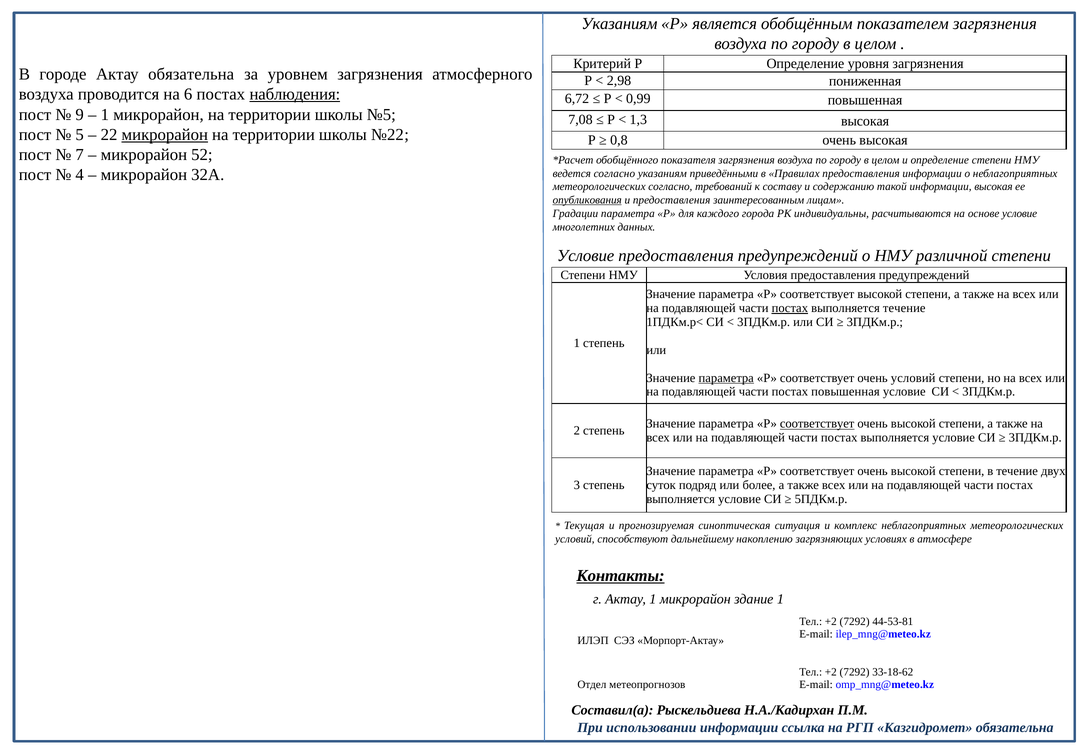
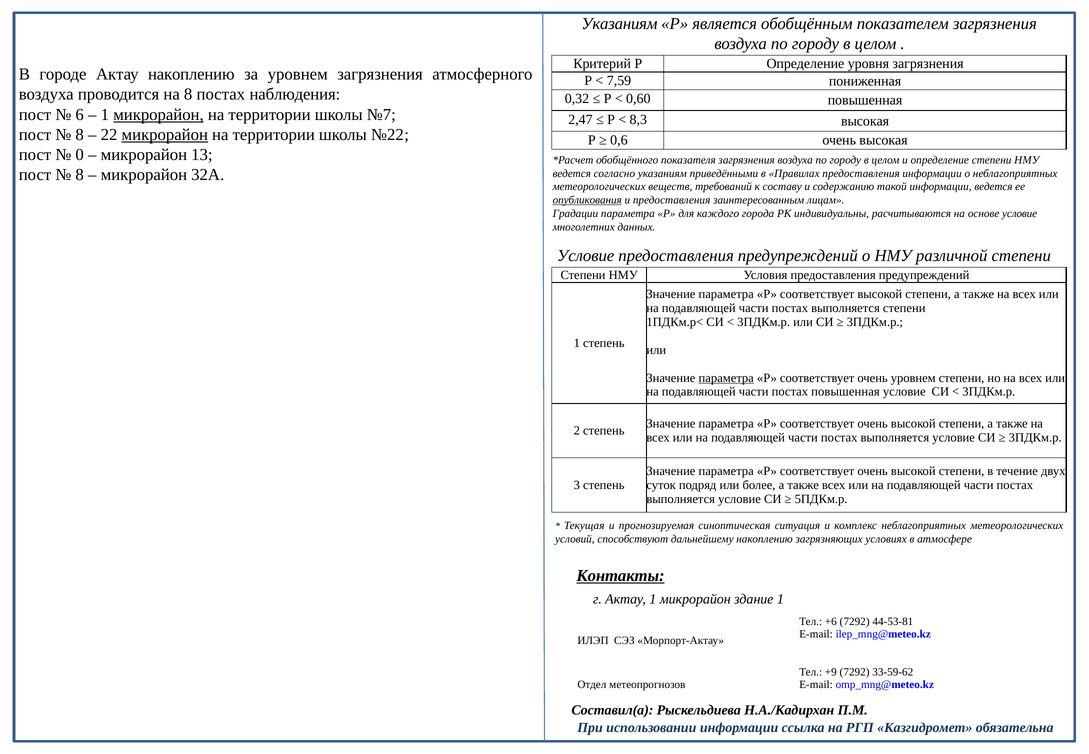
Актау обязательна: обязательна -> накоплению (191, 74)
2,98: 2,98 -> 7,59 (619, 81)
на 6: 6 -> 8 (188, 94)
наблюдения underline: present -> none (295, 94)
6,72: 6,72 -> 0,32 (577, 99)
0,99: 0,99 -> 0,60 (638, 99)
9: 9 -> 6 (80, 115)
микрорайон underline: none -> present (159, 115)
№5: №5 -> №7 (381, 115)
7,08: 7,08 -> 2,47 (580, 119)
1,3: 1,3 -> 8,3 (638, 119)
5: 5 -> 8 (80, 135)
0,8: 0,8 -> 0,6 (619, 140)
7: 7 -> 0 (80, 155)
52: 52 -> 13 (202, 155)
4: 4 -> 8 (80, 175)
метеорологических согласно: согласно -> веществ (670, 187)
информации высокая: высокая -> ведется (993, 187)
постах underline: present -> none (790, 308)
выполняется течение: течение -> степени (904, 308)
очень условий: условий -> уровнем (913, 378)
соответствует underline: present -> none (817, 424)
+2: +2 -> +6 (831, 622)
+2: +2 -> +9 (831, 672)
33-18-62: 33-18-62 -> 33-59-62 (893, 672)
